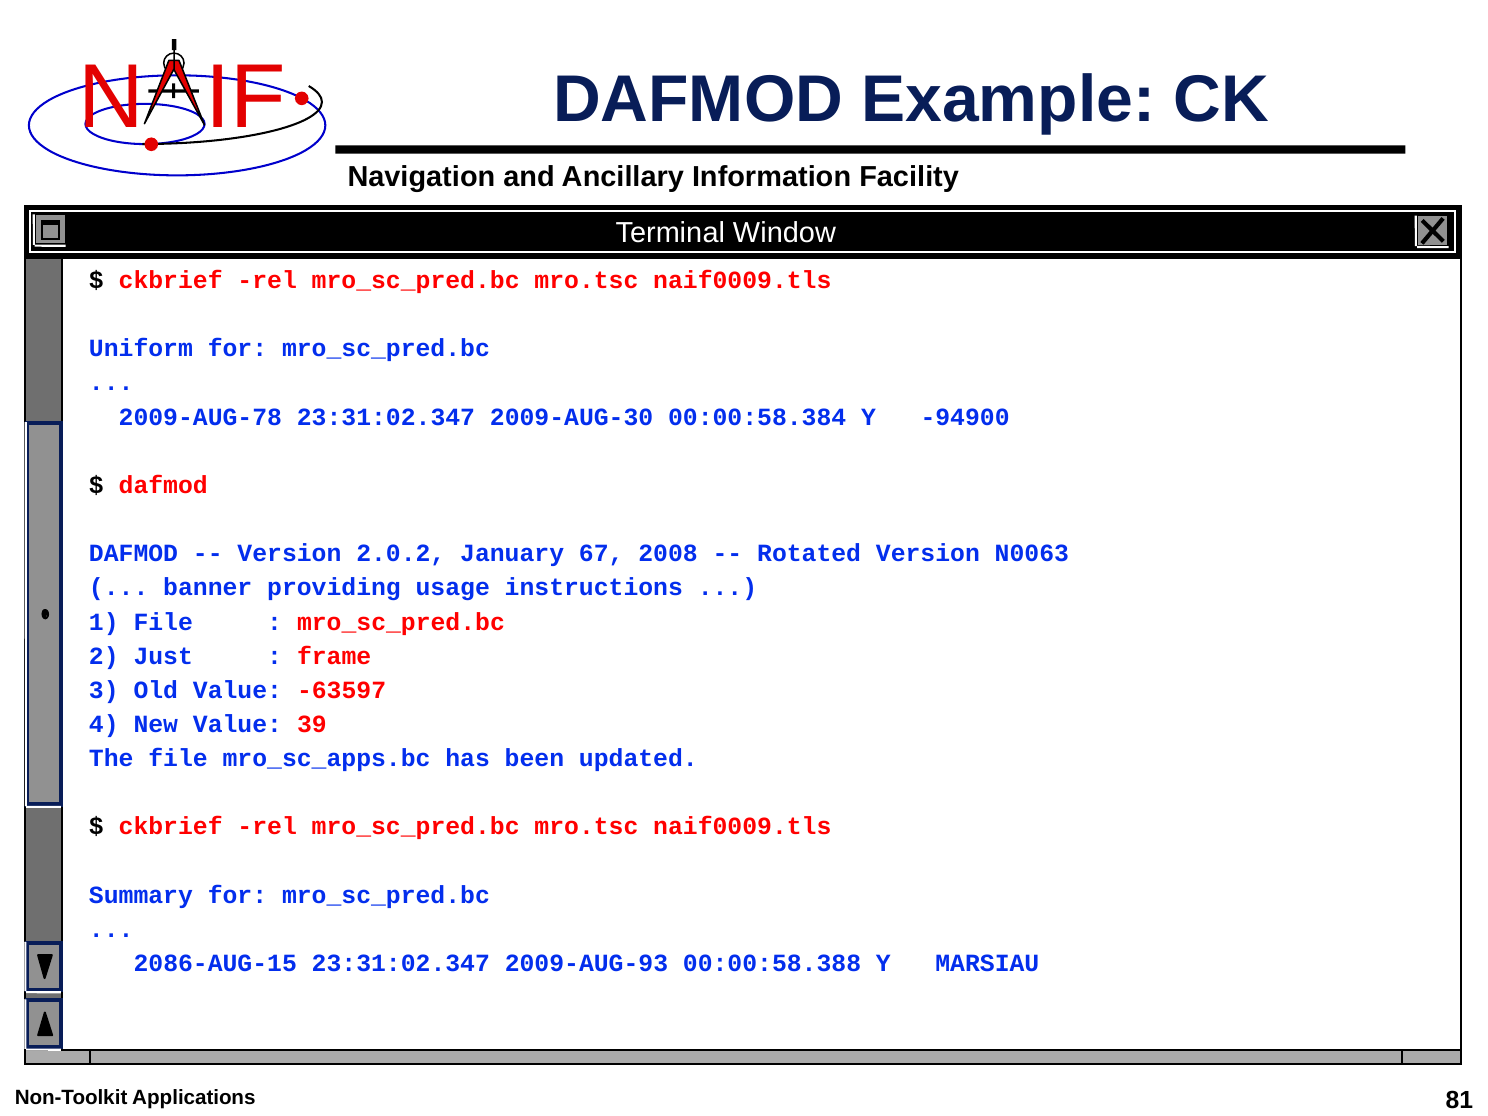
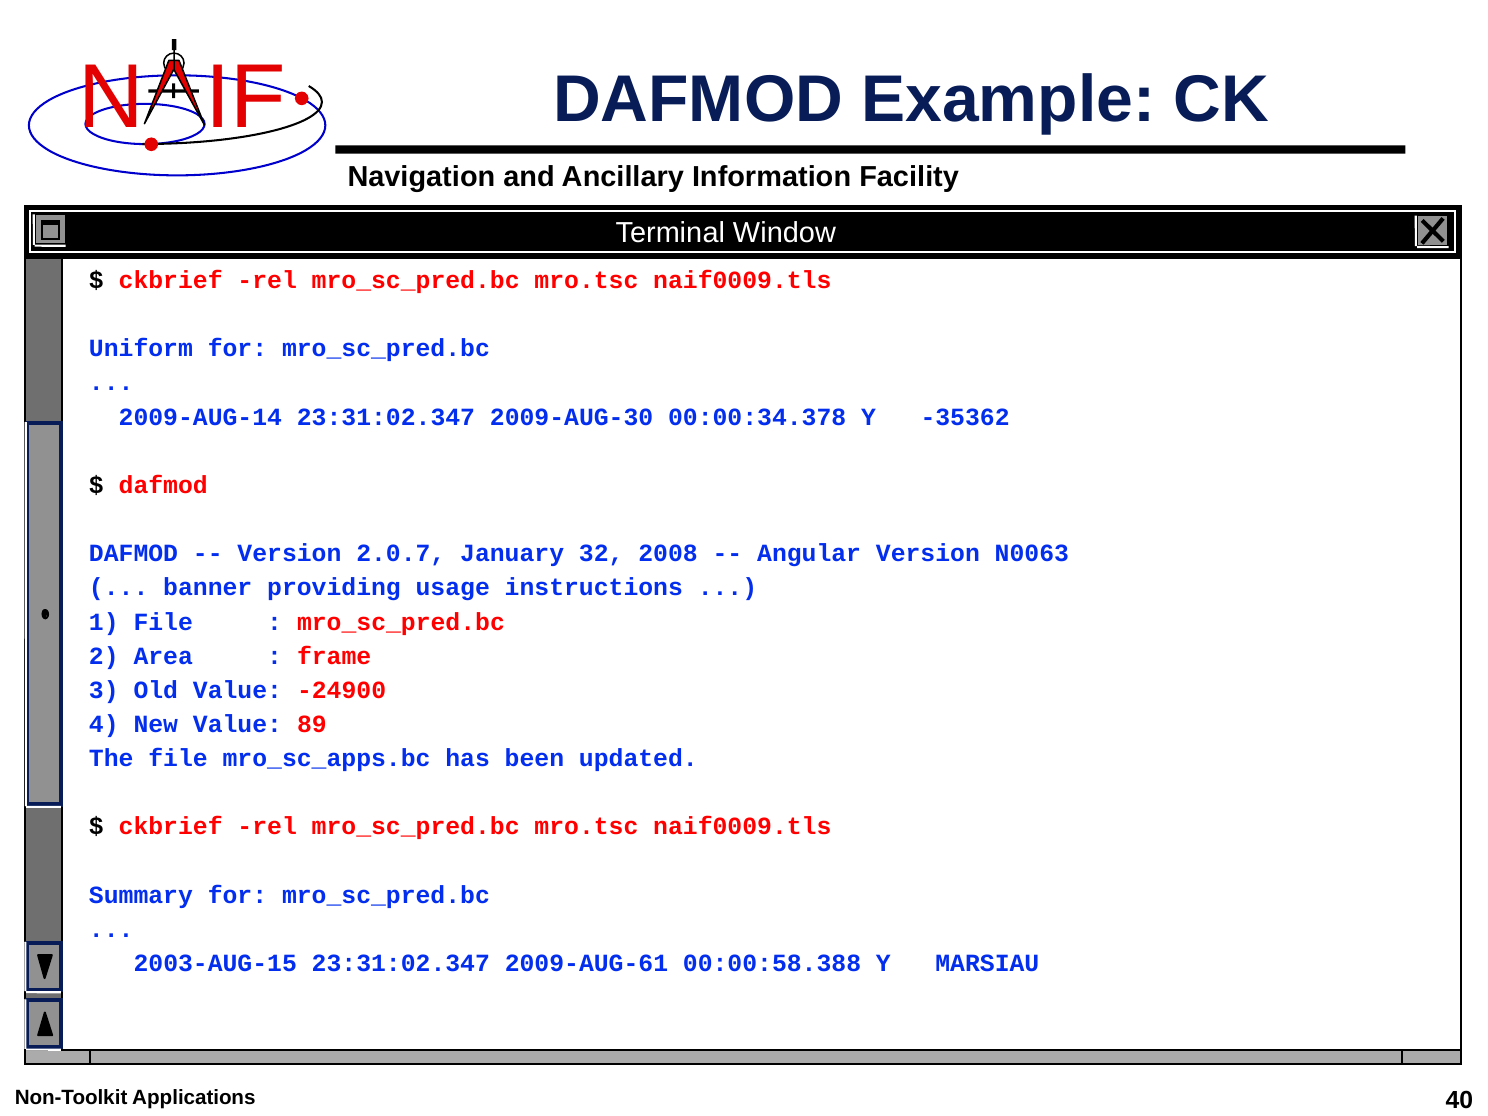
2009-AUG-78: 2009-AUG-78 -> 2009-AUG-14 (200, 417)
00:00:58.384: 00:00:58.384 -> 00:00:34.378 (757, 417)
-94900: -94900 -> -35362 (965, 417)
2.0.2: 2.0.2 -> 2.0.7 (401, 554)
67: 67 -> 32 (601, 554)
Rotated: Rotated -> Angular (809, 554)
Just: Just -> Area (163, 656)
-63597: -63597 -> -24900 (342, 690)
39: 39 -> 89 (312, 725)
2086-AUG-15: 2086-AUG-15 -> 2003-AUG-15 (215, 964)
2009-AUG-93: 2009-AUG-93 -> 2009-AUG-61 (586, 964)
81: 81 -> 40 (1459, 1101)
